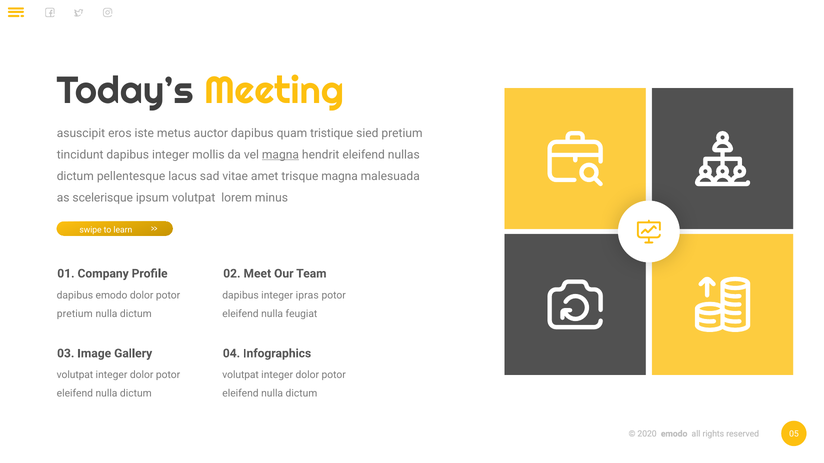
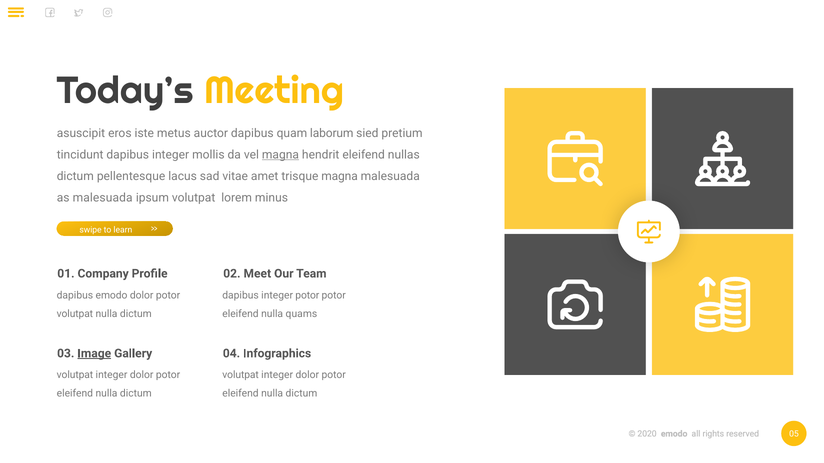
tristique: tristique -> laborum (332, 133)
as scelerisque: scelerisque -> malesuada (103, 198)
integer ipras: ipras -> potor (307, 295)
pretium: pretium -> volutpat (75, 314)
feugiat: feugiat -> quams (301, 314)
Image underline: none -> present (94, 354)
